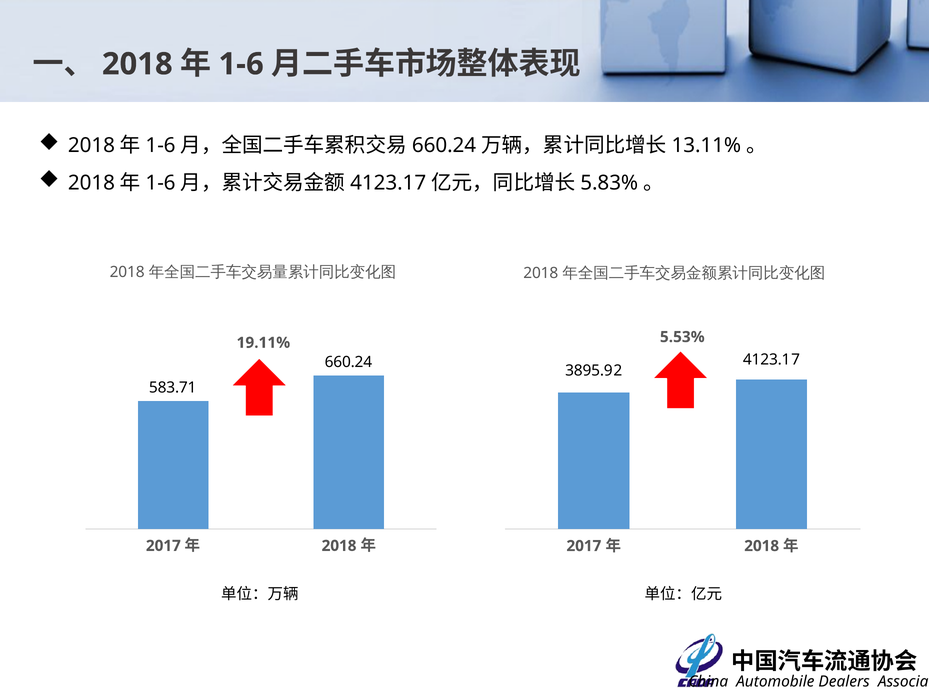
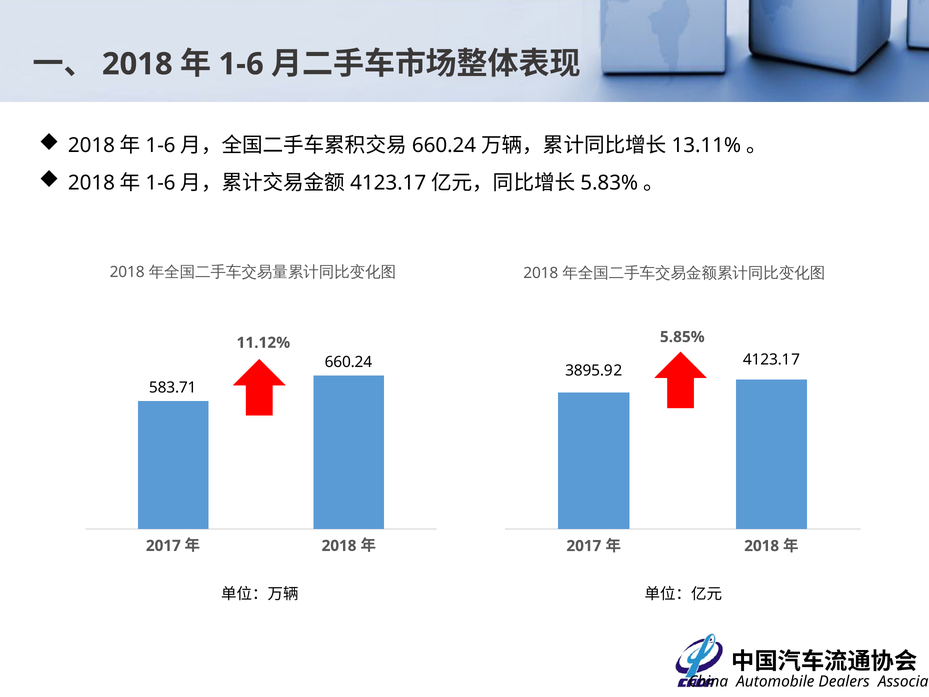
5.53%: 5.53% -> 5.85% (682, 337)
19.11%: 19.11% -> 11.12% (263, 343)
